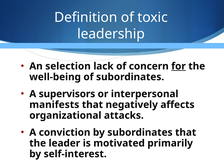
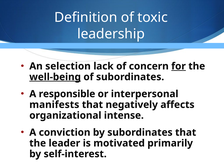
well-being underline: none -> present (55, 77)
supervisors: supervisors -> responsible (67, 94)
attacks: attacks -> intense (124, 115)
